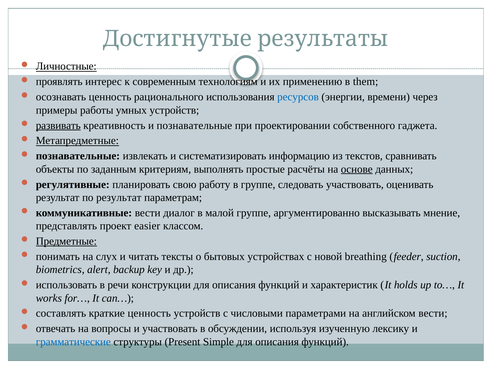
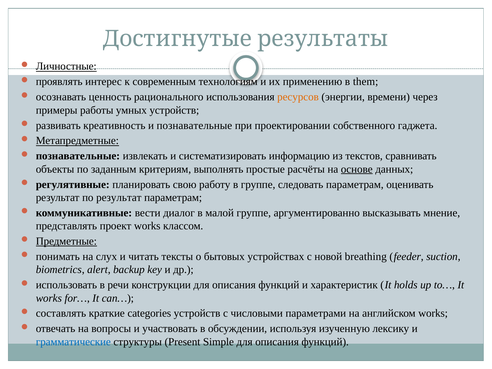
ресурсов colour: blue -> orange (298, 97)
развивать underline: present -> none (58, 125)
следовать участвовать: участвовать -> параметрам (355, 184)
проект easier: easier -> works (147, 226)
краткие ценность: ценность -> categories (149, 313)
английском вести: вести -> works (433, 313)
